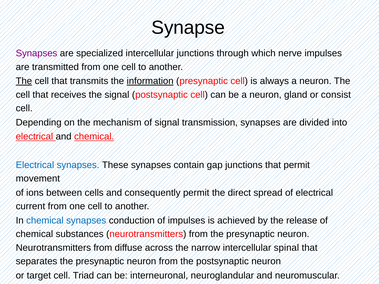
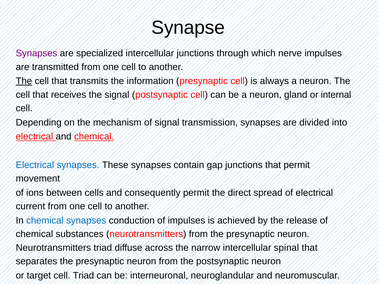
information underline: present -> none (150, 81)
consist: consist -> internal (336, 95)
from: from -> triad (103, 248)
